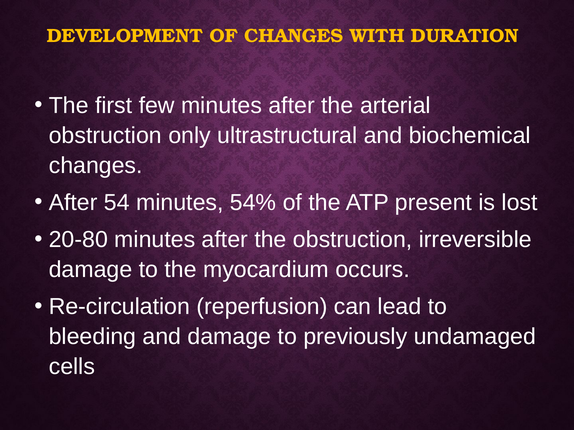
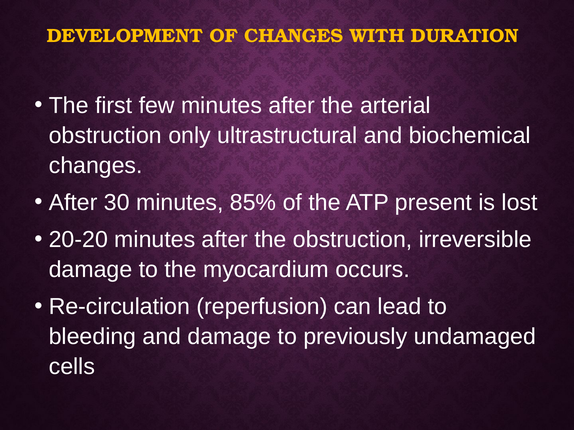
54: 54 -> 30 (117, 203)
54%: 54% -> 85% (253, 203)
20-80: 20-80 -> 20-20 (78, 240)
